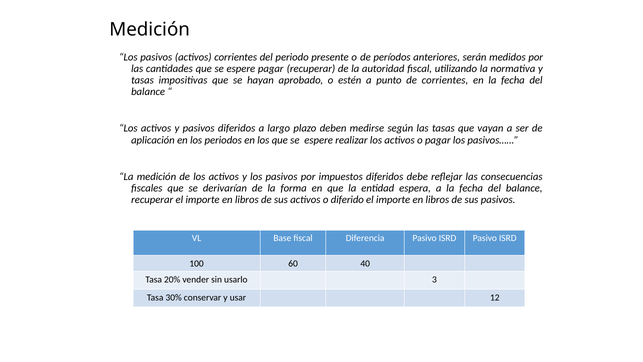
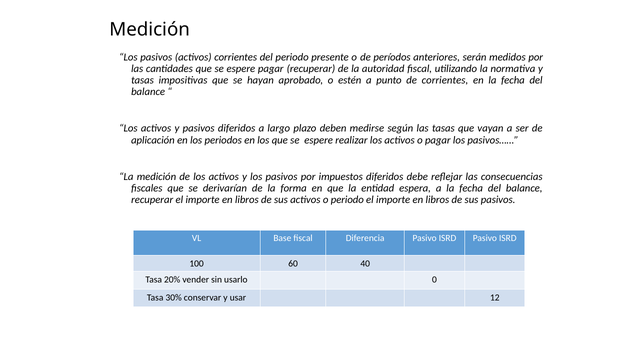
o diferido: diferido -> periodo (347, 200)
3: 3 -> 0 (434, 279)
